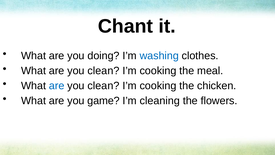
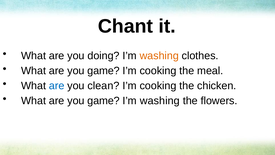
washing colour: blue -> orange (159, 56)
clean: clean -> game (104, 71)
cleaning: cleaning -> washing (160, 101)
